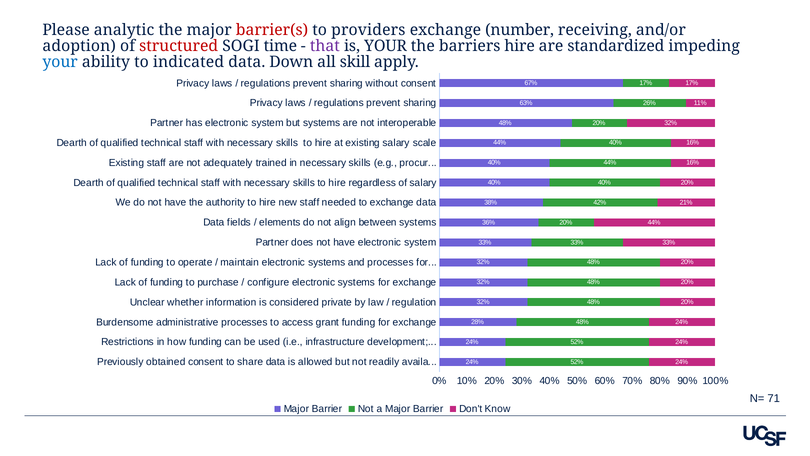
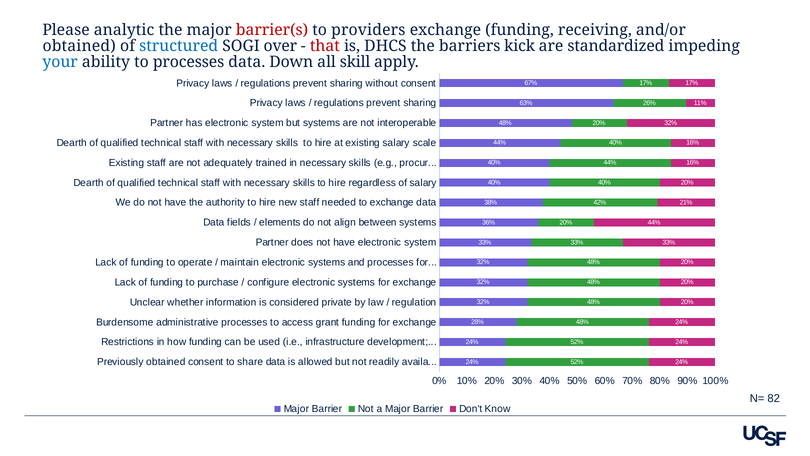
exchange number: number -> funding (520, 30)
adoption: adoption -> obtained (79, 46)
structured colour: red -> blue (179, 46)
time: time -> over (280, 46)
that colour: purple -> red (325, 46)
is YOUR: YOUR -> DHCS (385, 46)
barriers hire: hire -> kick (520, 46)
to indicated: indicated -> processes (189, 62)
71: 71 -> 82 (774, 398)
